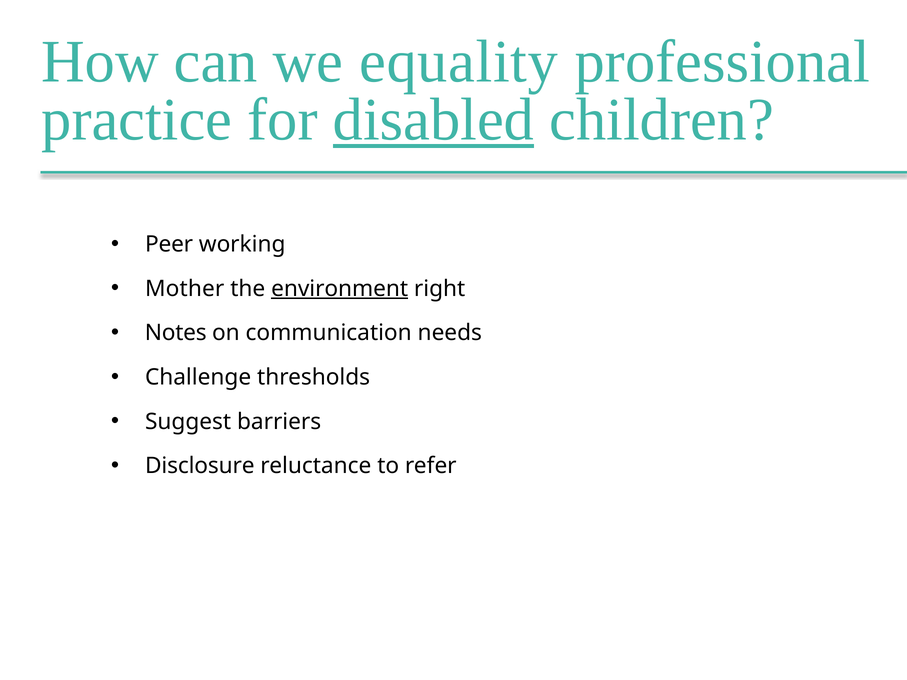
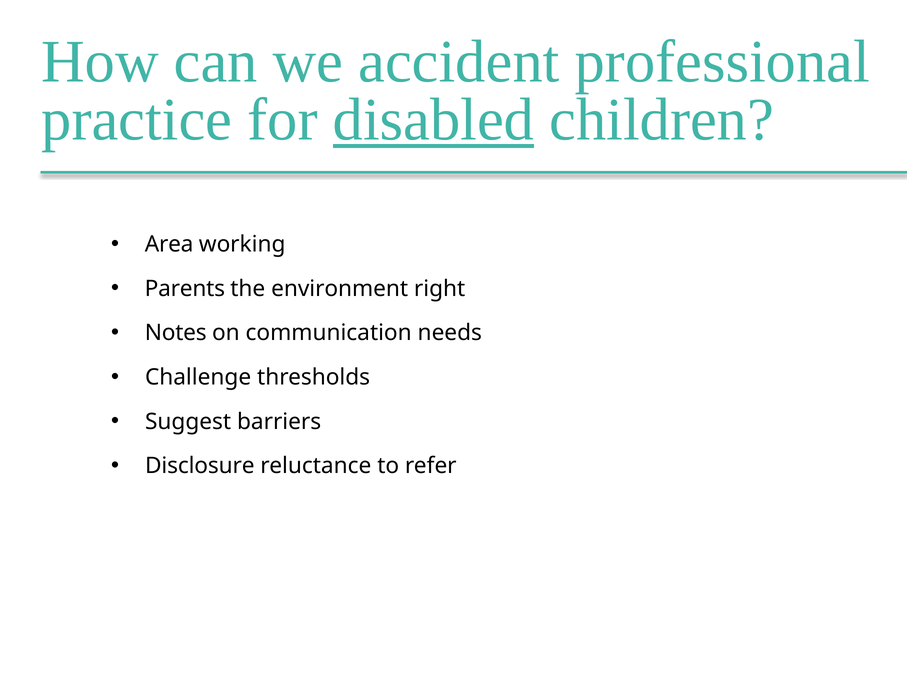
equality: equality -> accident (459, 62)
Peer: Peer -> Area (169, 244)
Mother: Mother -> Parents (185, 289)
environment underline: present -> none (340, 289)
